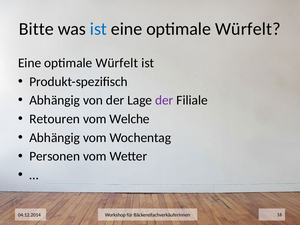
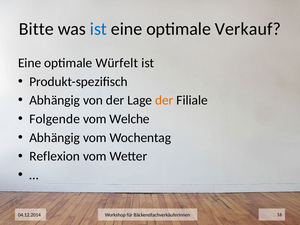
Würfelt: Würfelt -> Verkauf (248, 29)
der colour: purple -> orange (164, 100)
Retouren: Retouren -> Folgende (55, 119)
Personen: Personen -> Reflexion (55, 156)
